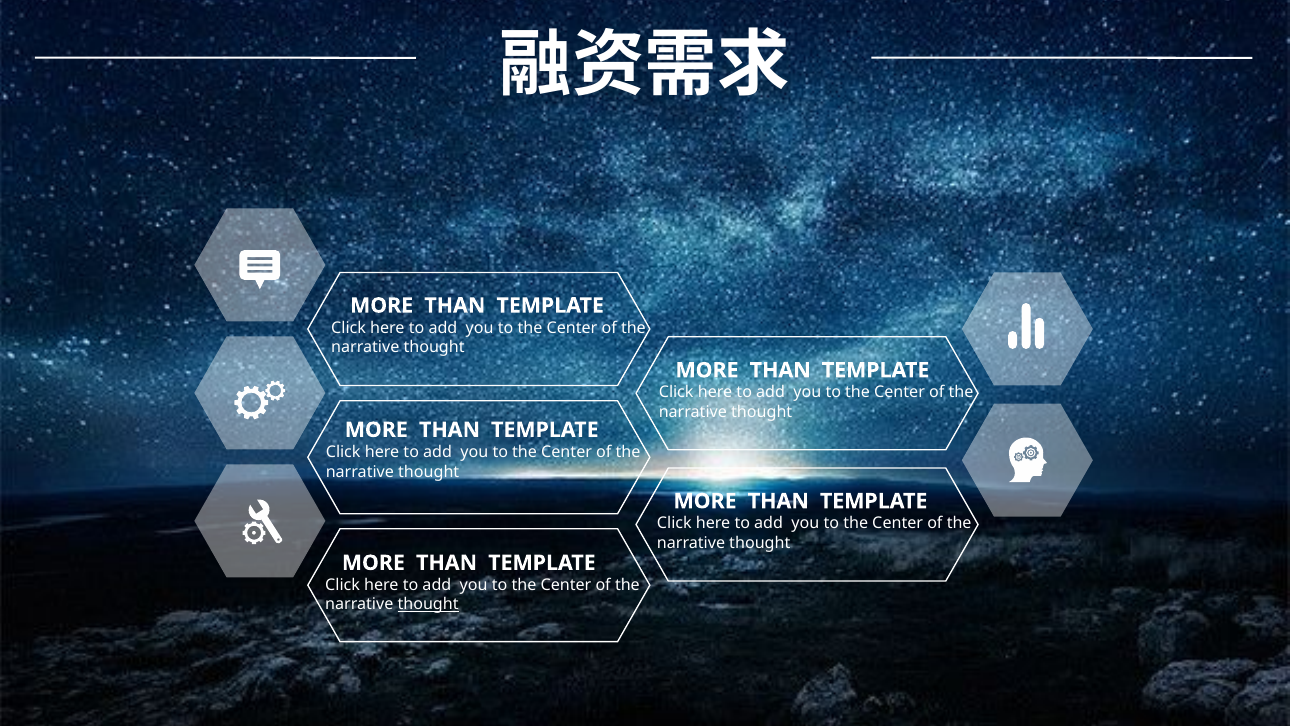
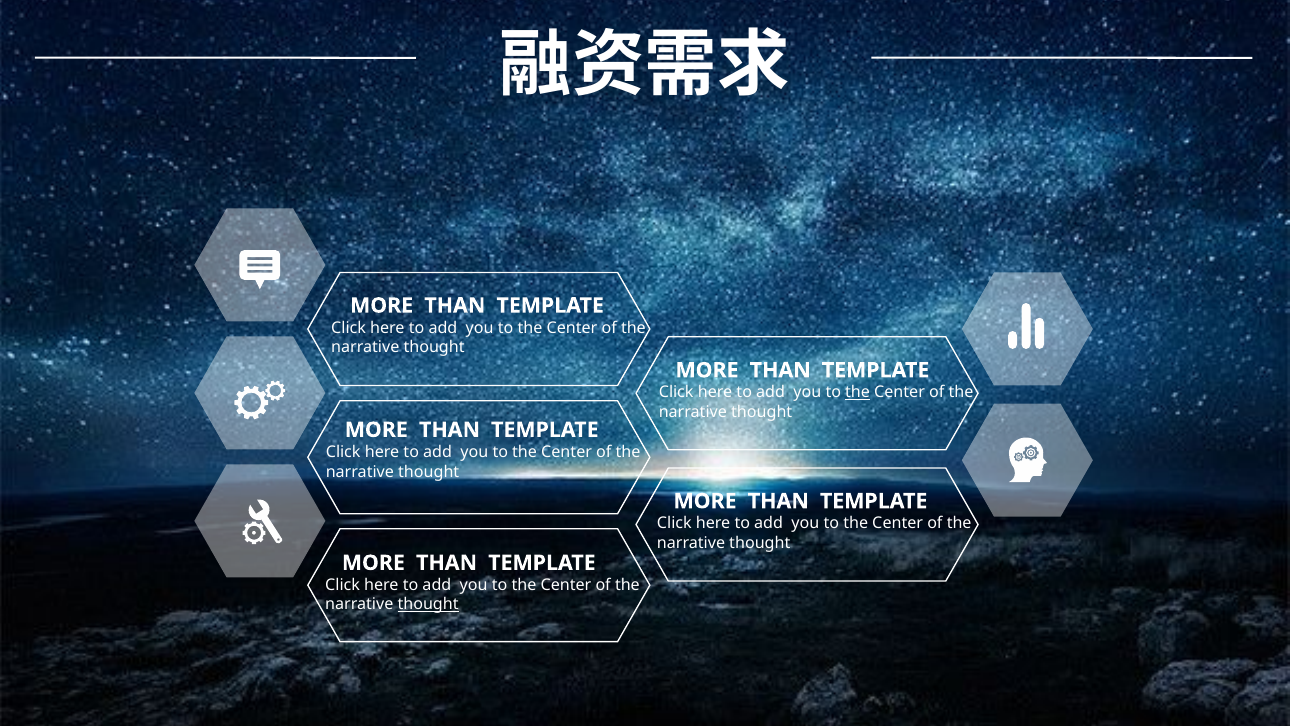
the underline: none -> present (858, 392)
